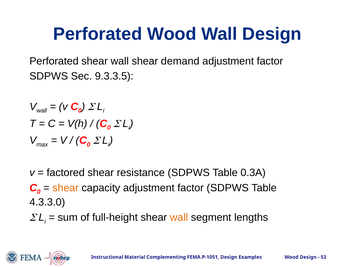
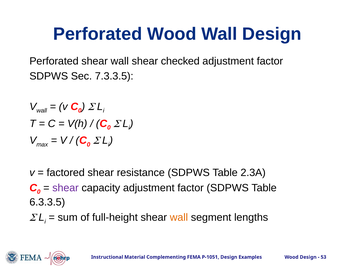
demand: demand -> checked (180, 61)
9.3.3.5: 9.3.3.5 -> 7.3.3.5 (114, 76)
0.3A: 0.3A -> 2.3A (253, 173)
shear colour: orange -> purple (66, 188)
4.3.3.0: 4.3.3.0 -> 6.3.3.5 (47, 202)
